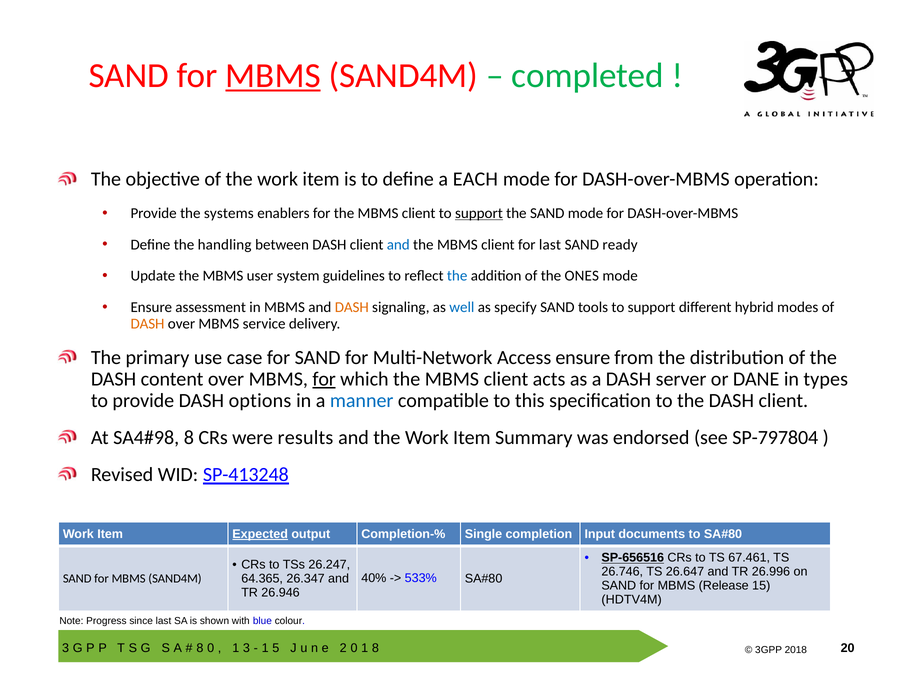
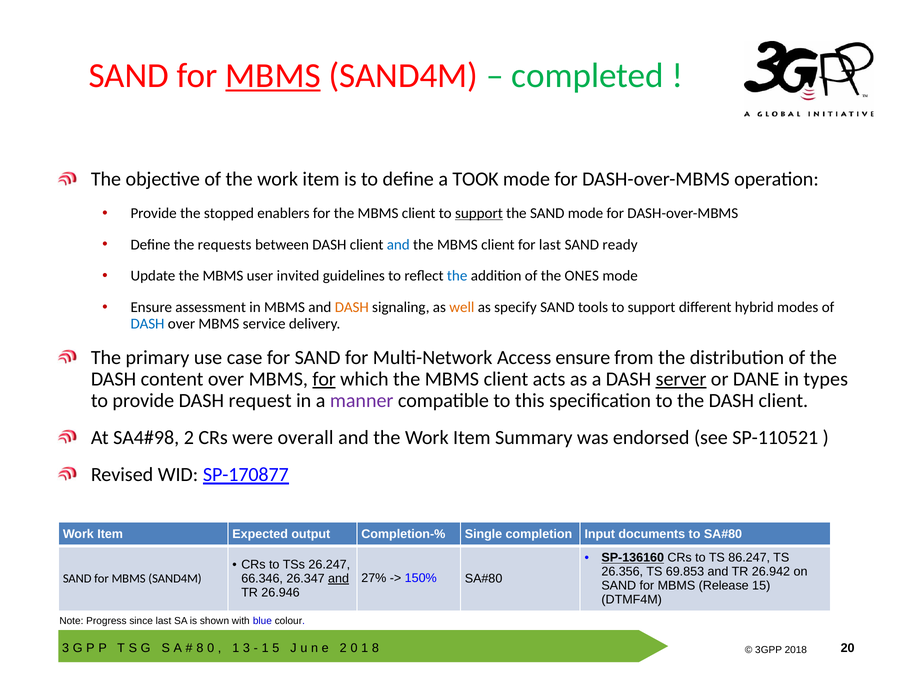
EACH: EACH -> TOOK (476, 179)
systems: systems -> stopped (229, 213)
handling: handling -> requests (225, 245)
system: system -> invited (298, 276)
well colour: blue -> orange (462, 307)
DASH colour: orange -> blue (148, 324)
server underline: none -> present (681, 379)
options: options -> request (260, 401)
manner colour: blue -> purple (362, 401)
8: 8 -> 2 (189, 438)
results: results -> overall (306, 438)
SP-797804: SP-797804 -> SP-110521 (775, 438)
SP-413248: SP-413248 -> SP-170877 (246, 475)
Expected underline: present -> none (260, 534)
SP-656516: SP-656516 -> SP-136160 (633, 558)
67.461: 67.461 -> 86.247 (749, 558)
26.746: 26.746 -> 26.356 (622, 572)
26.647: 26.647 -> 69.853 (685, 572)
26.996: 26.996 -> 26.942 (771, 572)
40%: 40% -> 27% (374, 578)
533%: 533% -> 150% (421, 578)
64.365: 64.365 -> 66.346 (262, 579)
and underline: none -> present (339, 579)
HDTV4M: HDTV4M -> DTMF4M (632, 600)
